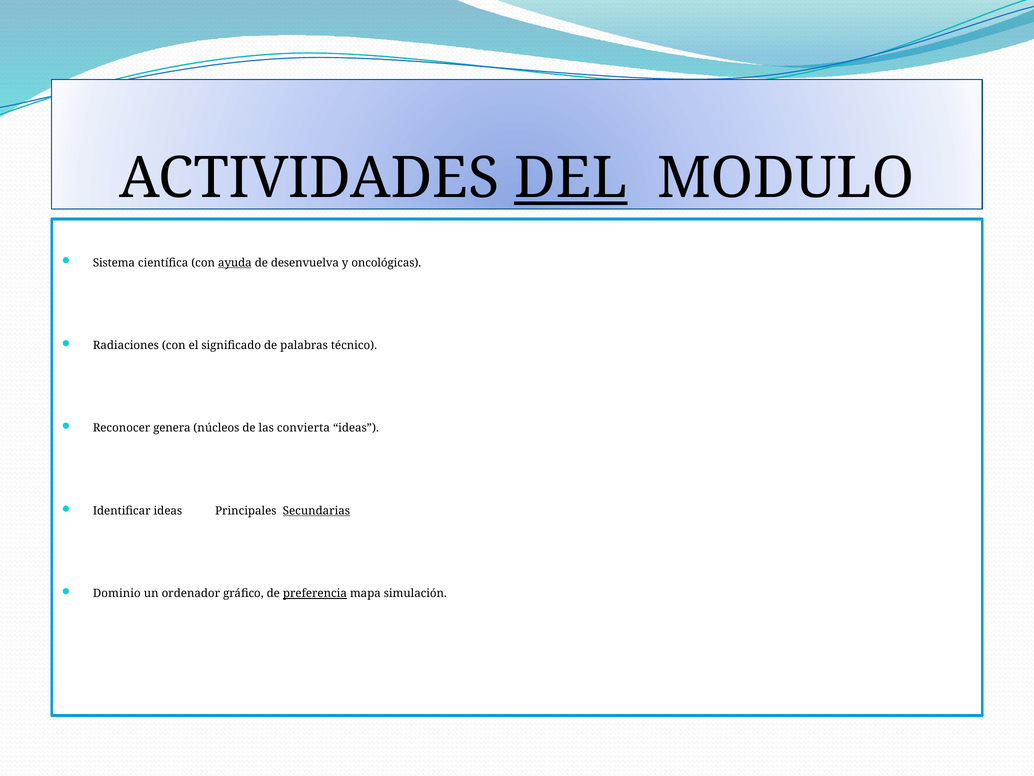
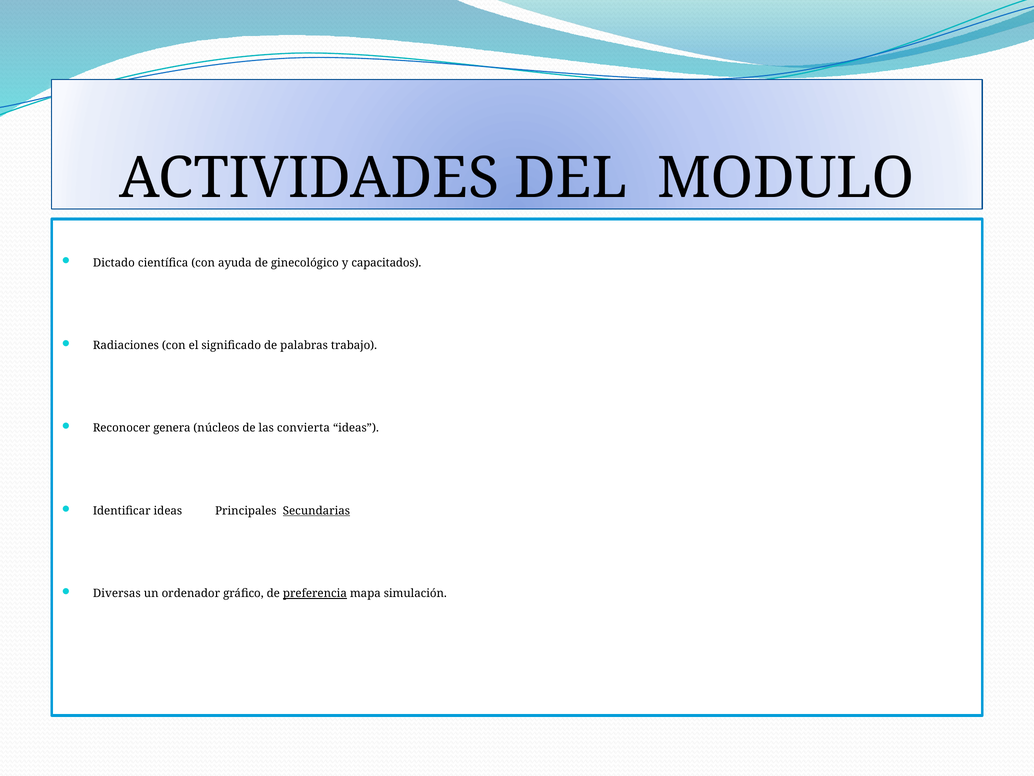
DEL underline: present -> none (571, 178)
Sistema: Sistema -> Dictado (114, 263)
ayuda underline: present -> none (235, 263)
desenvuelva: desenvuelva -> ginecológico (305, 263)
oncológicas: oncológicas -> capacitados (386, 263)
técnico: técnico -> trabajo (354, 345)
Dominio: Dominio -> Diversas (117, 593)
